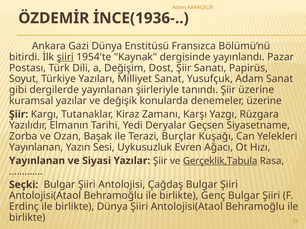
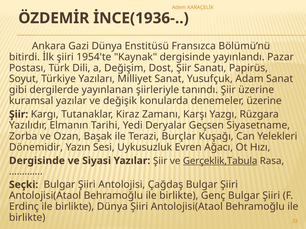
şiiri underline: present -> none (65, 57)
Yayınlanan: Yayınlanan -> Dönemidir (36, 148)
Yayınlanan: Yayınlanan -> Dergisinde (37, 161)
